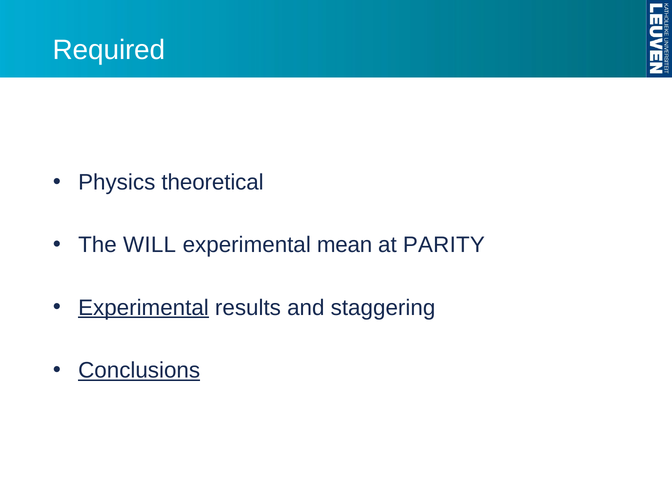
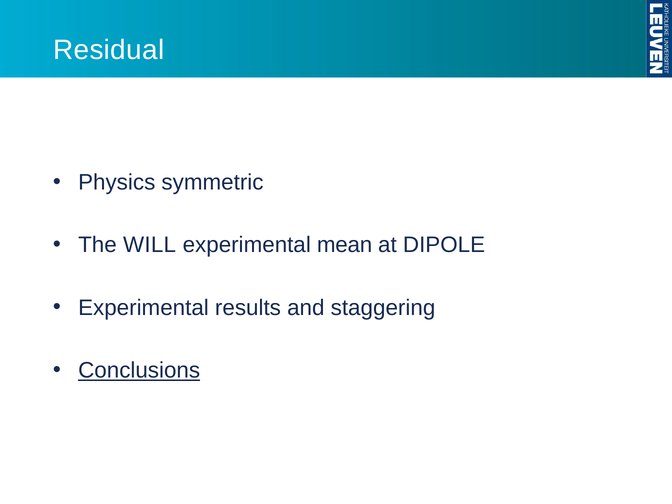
Required: Required -> Residual (109, 50)
theoretical: theoretical -> symmetric (213, 182)
PARITY: PARITY -> DIPOLE (444, 245)
Experimental underline: present -> none (143, 308)
